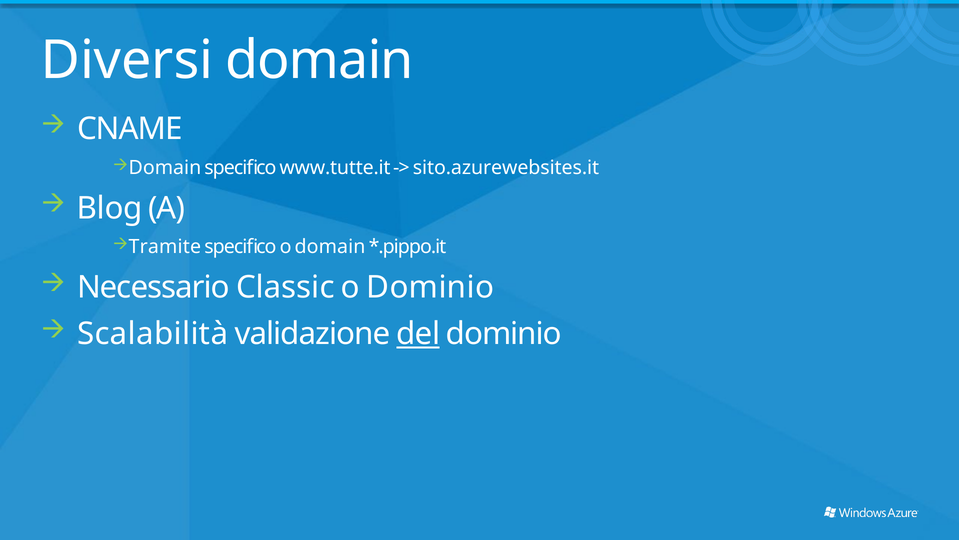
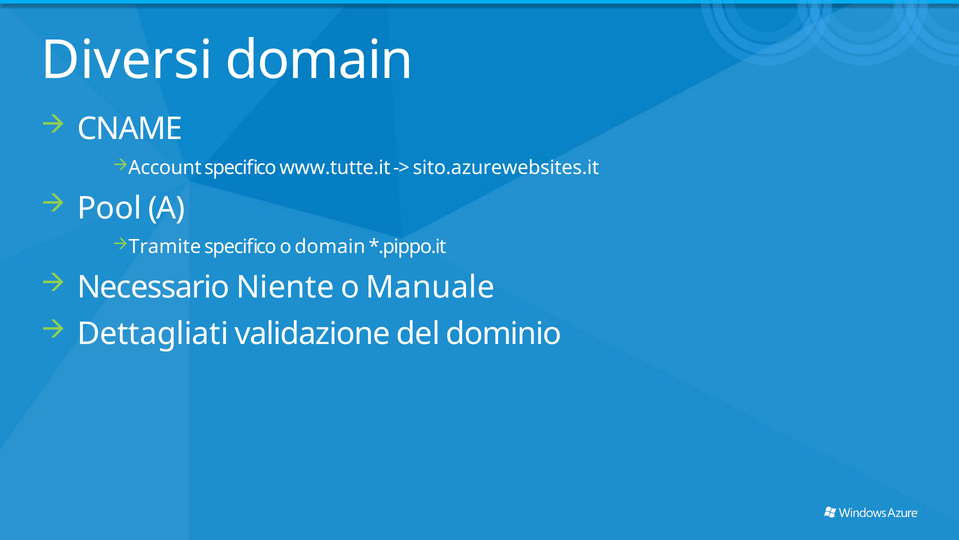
Domain: Domain -> Account (165, 168)
Blog: Blog -> Pool (109, 208)
Classic: Classic -> Niente (285, 287)
o Dominio: Dominio -> Manuale (430, 287)
Scalabilità: Scalabilità -> Dettagliati (153, 334)
del underline: present -> none (418, 334)
